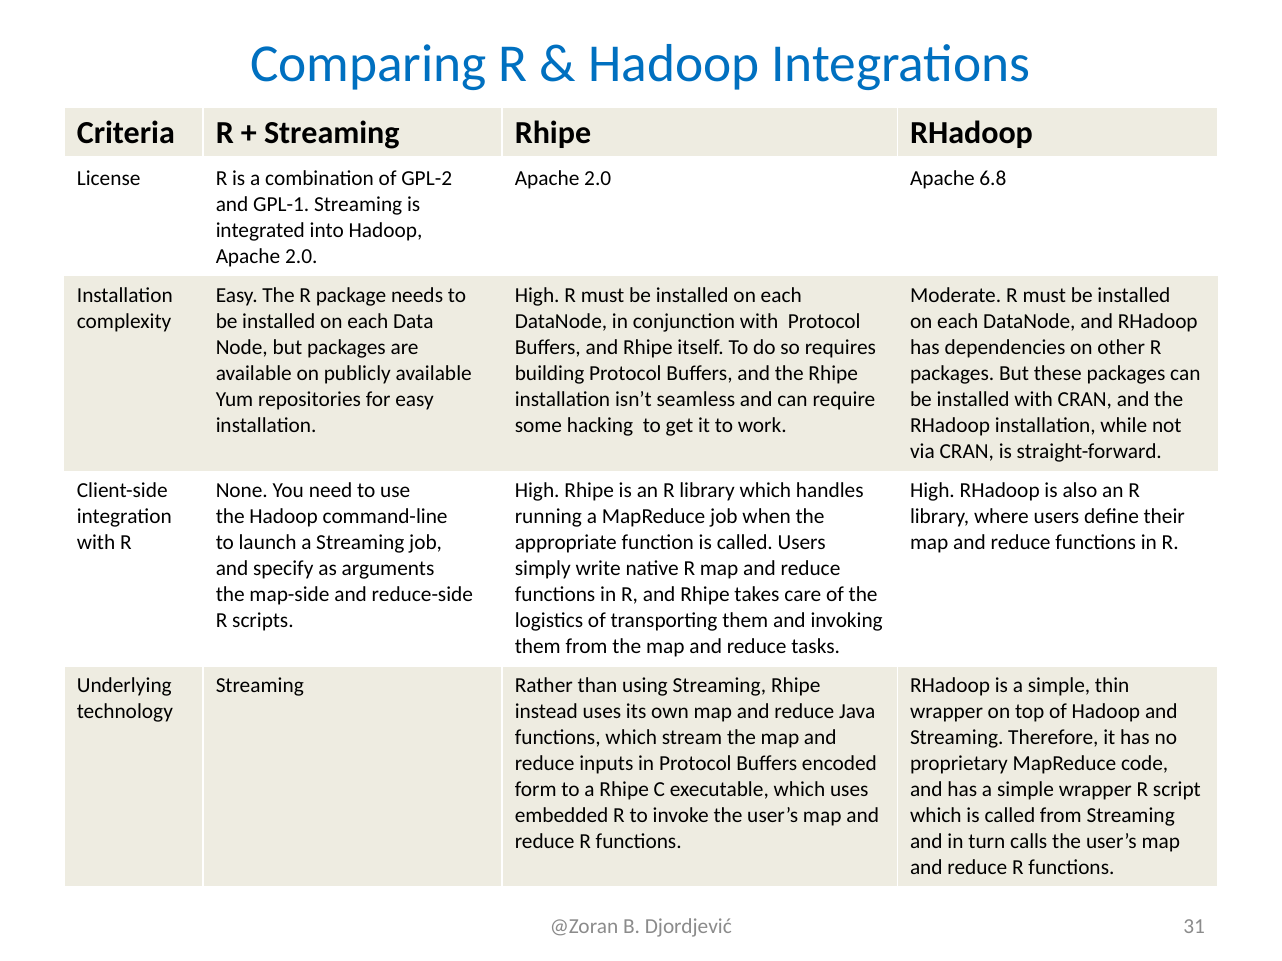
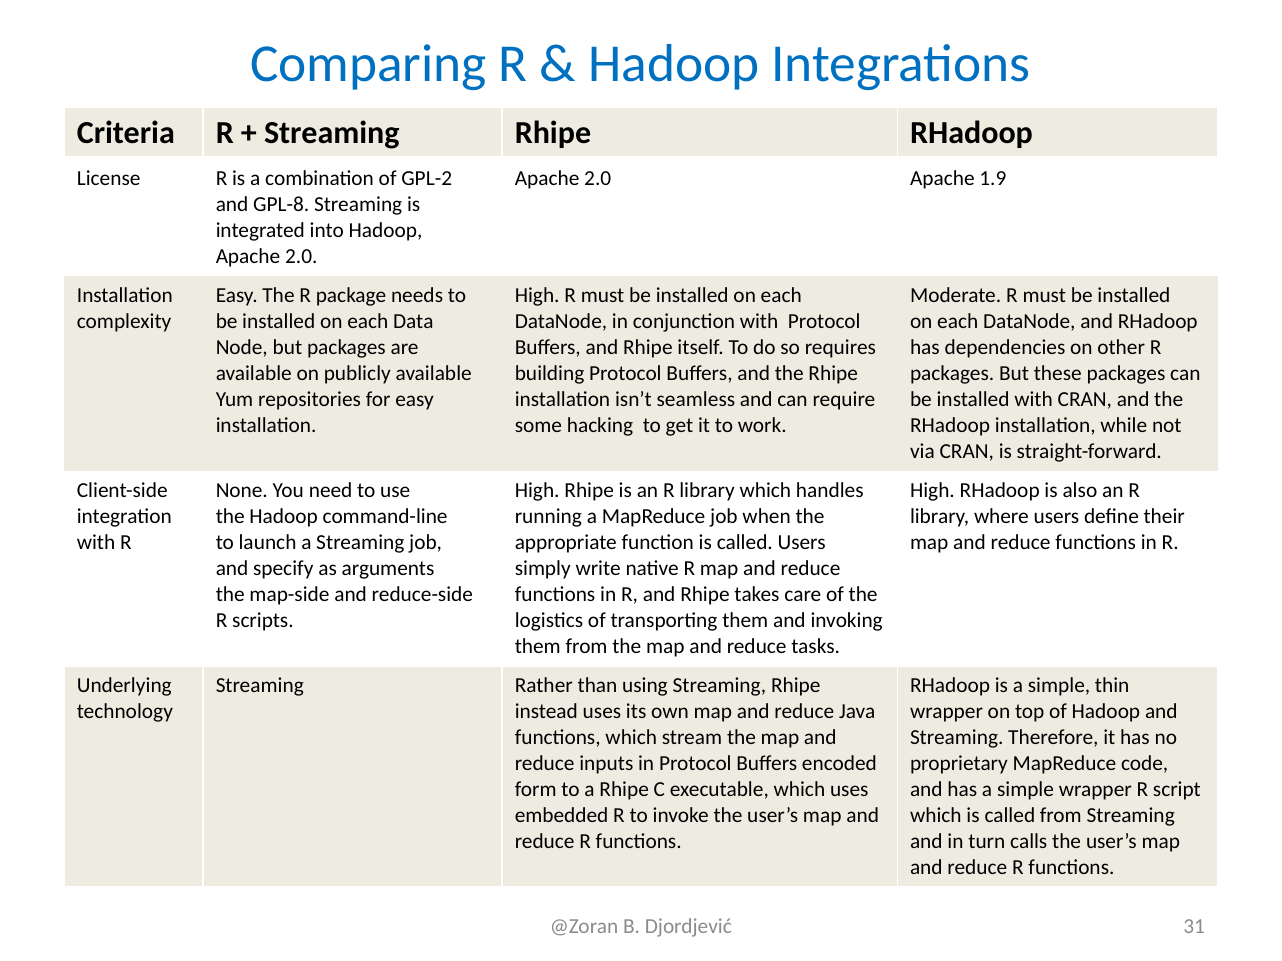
6.8: 6.8 -> 1.9 (993, 178)
GPL-1: GPL-1 -> GPL-8 (281, 205)
